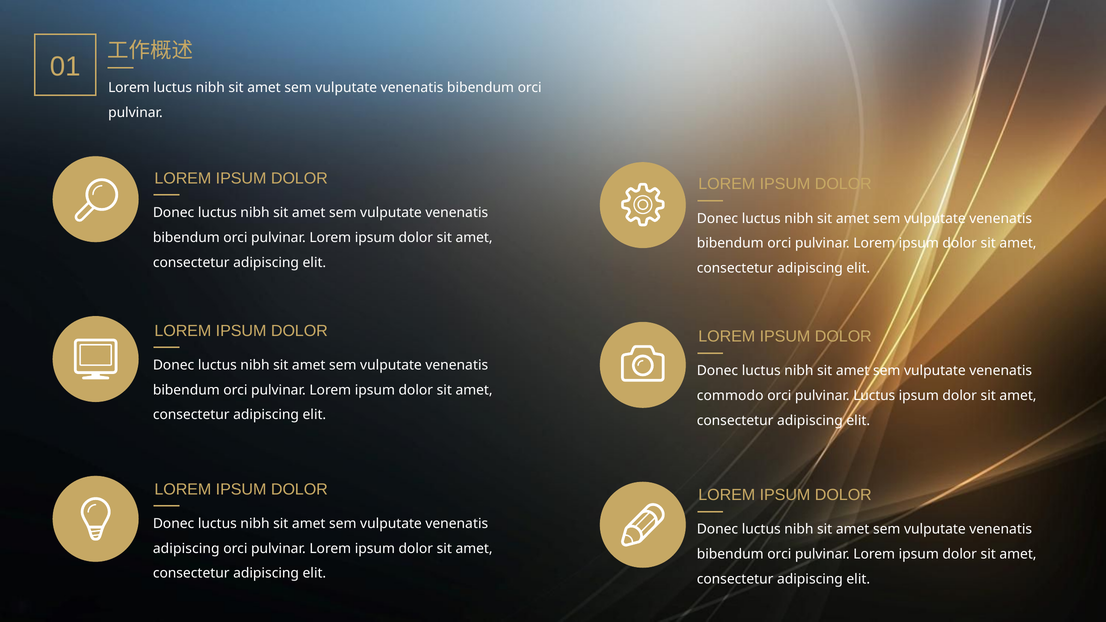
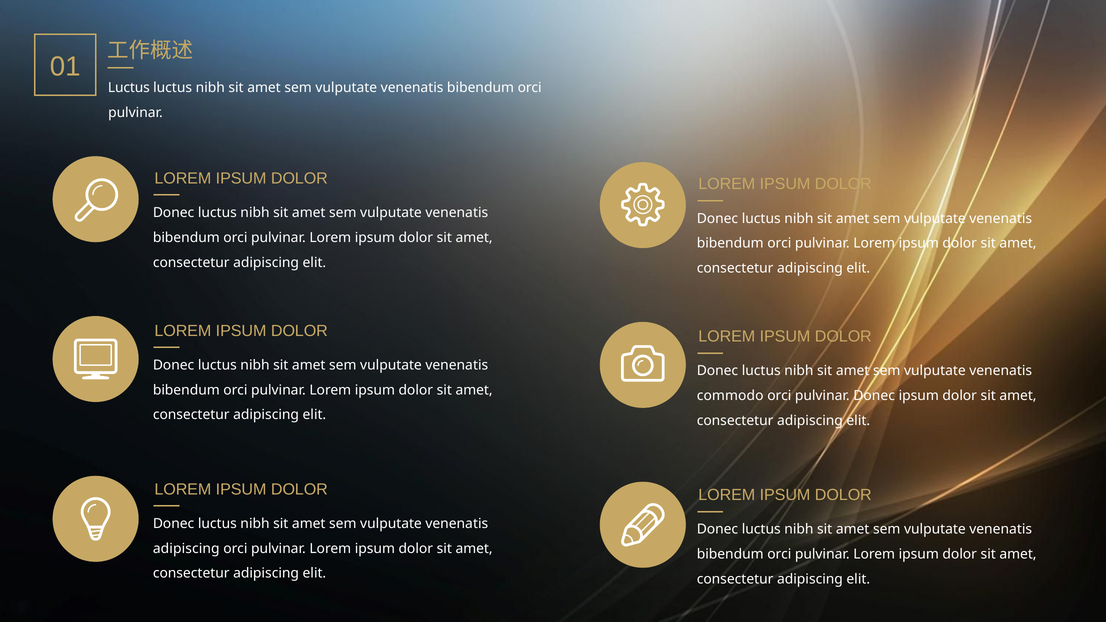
Lorem: Lorem -> Luctus (129, 88)
pulvinar Luctus: Luctus -> Donec (874, 396)
